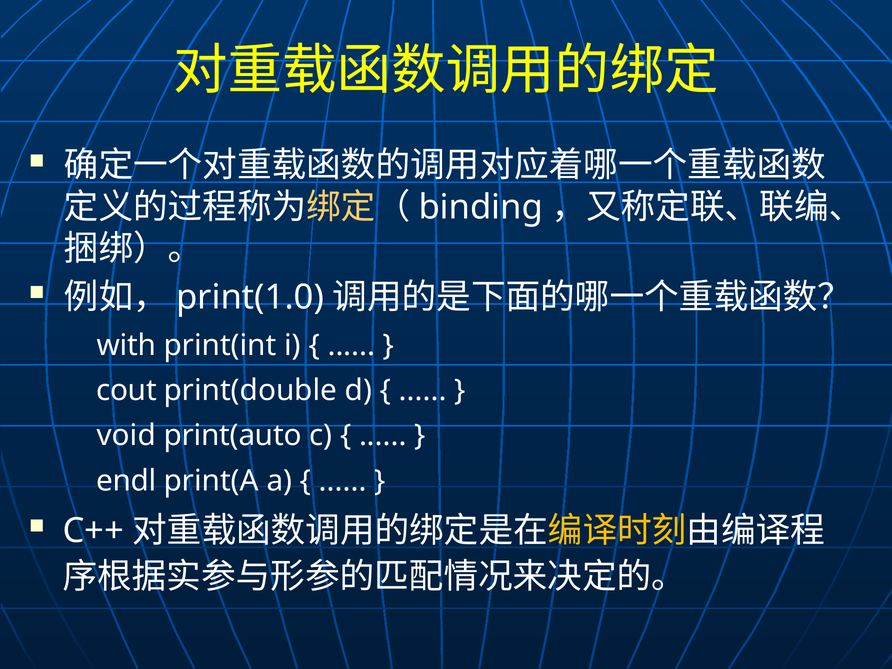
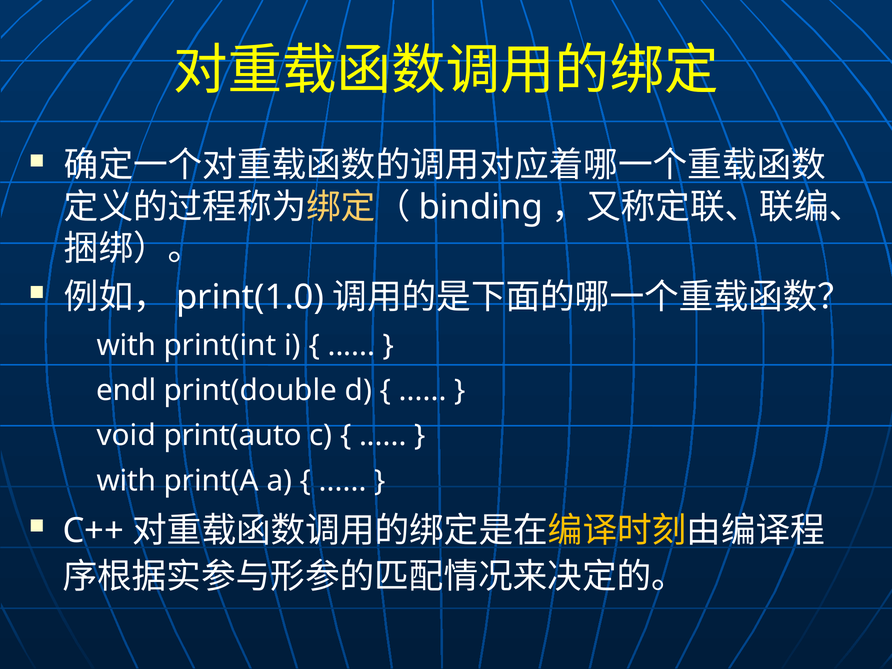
cout: cout -> endl (126, 390)
endl: endl -> with (126, 481)
